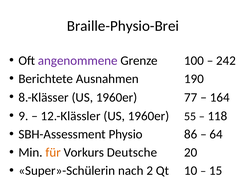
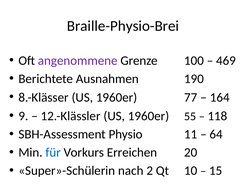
242: 242 -> 469 (226, 61)
86: 86 -> 11 (191, 135)
für colour: orange -> blue (53, 153)
Deutsche: Deutsche -> Erreichen (132, 153)
